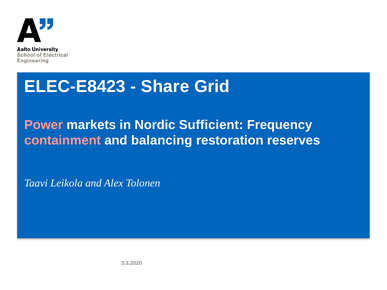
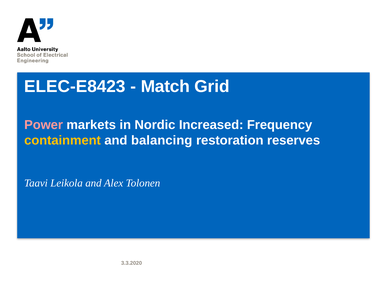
Share: Share -> Match (165, 87)
Sufficient: Sufficient -> Increased (211, 125)
containment colour: pink -> yellow (63, 140)
